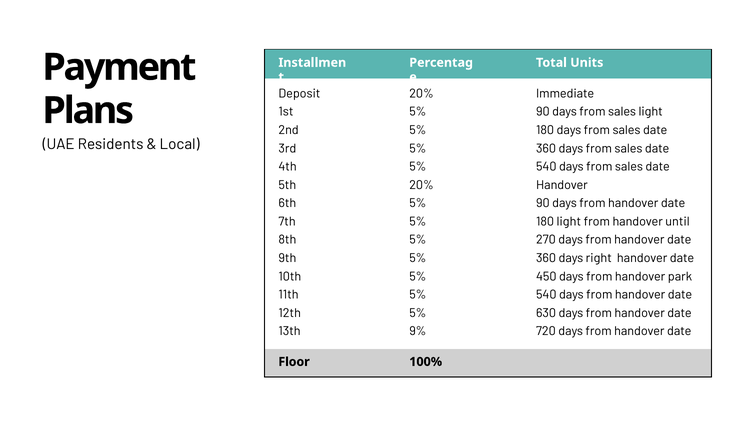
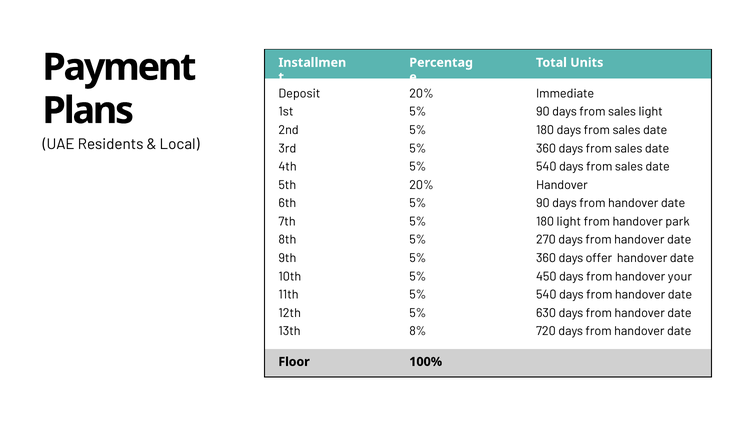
until: until -> park (678, 222)
right: right -> offer (599, 258)
park: park -> your (680, 277)
9%: 9% -> 8% (418, 331)
